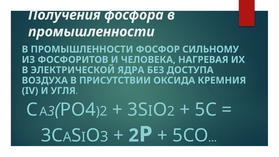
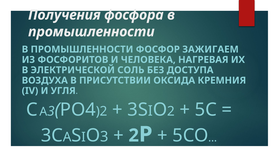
СИЛЬНОМУ: СИЛЬНОМУ -> ЗАЖИГАЕМ (211, 49)
ЯДРА: ЯДРА -> СОЛЬ (131, 70)
